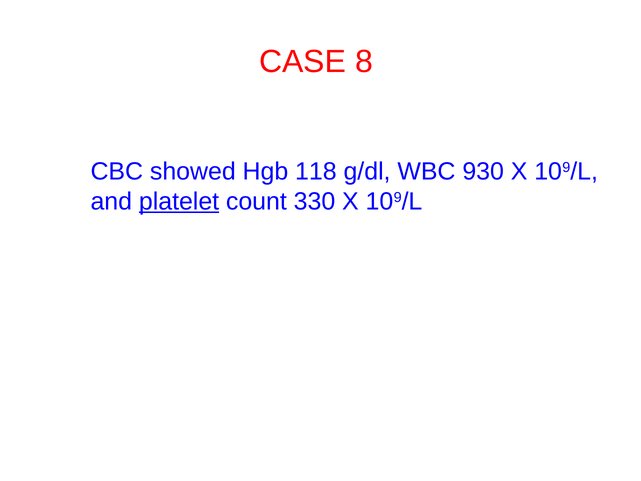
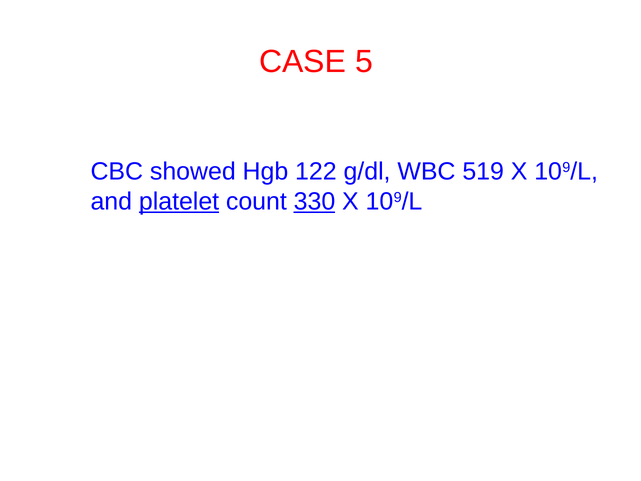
8: 8 -> 5 (364, 62)
118: 118 -> 122 (316, 171)
930: 930 -> 519 (483, 171)
330 underline: none -> present (314, 201)
